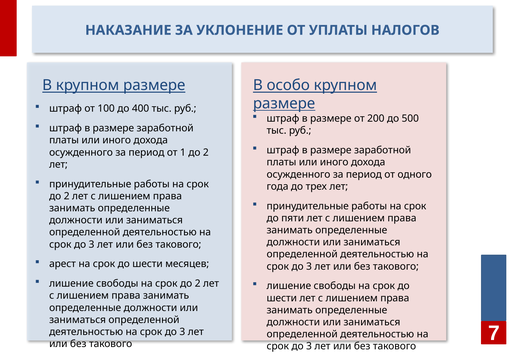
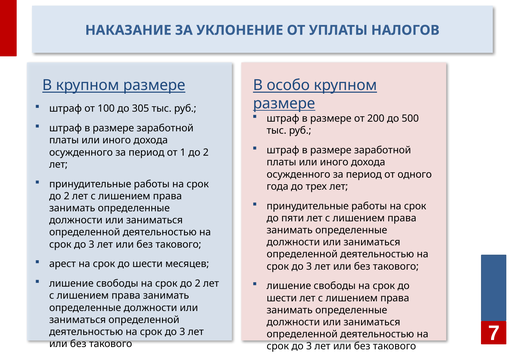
400: 400 -> 305 (141, 109)
